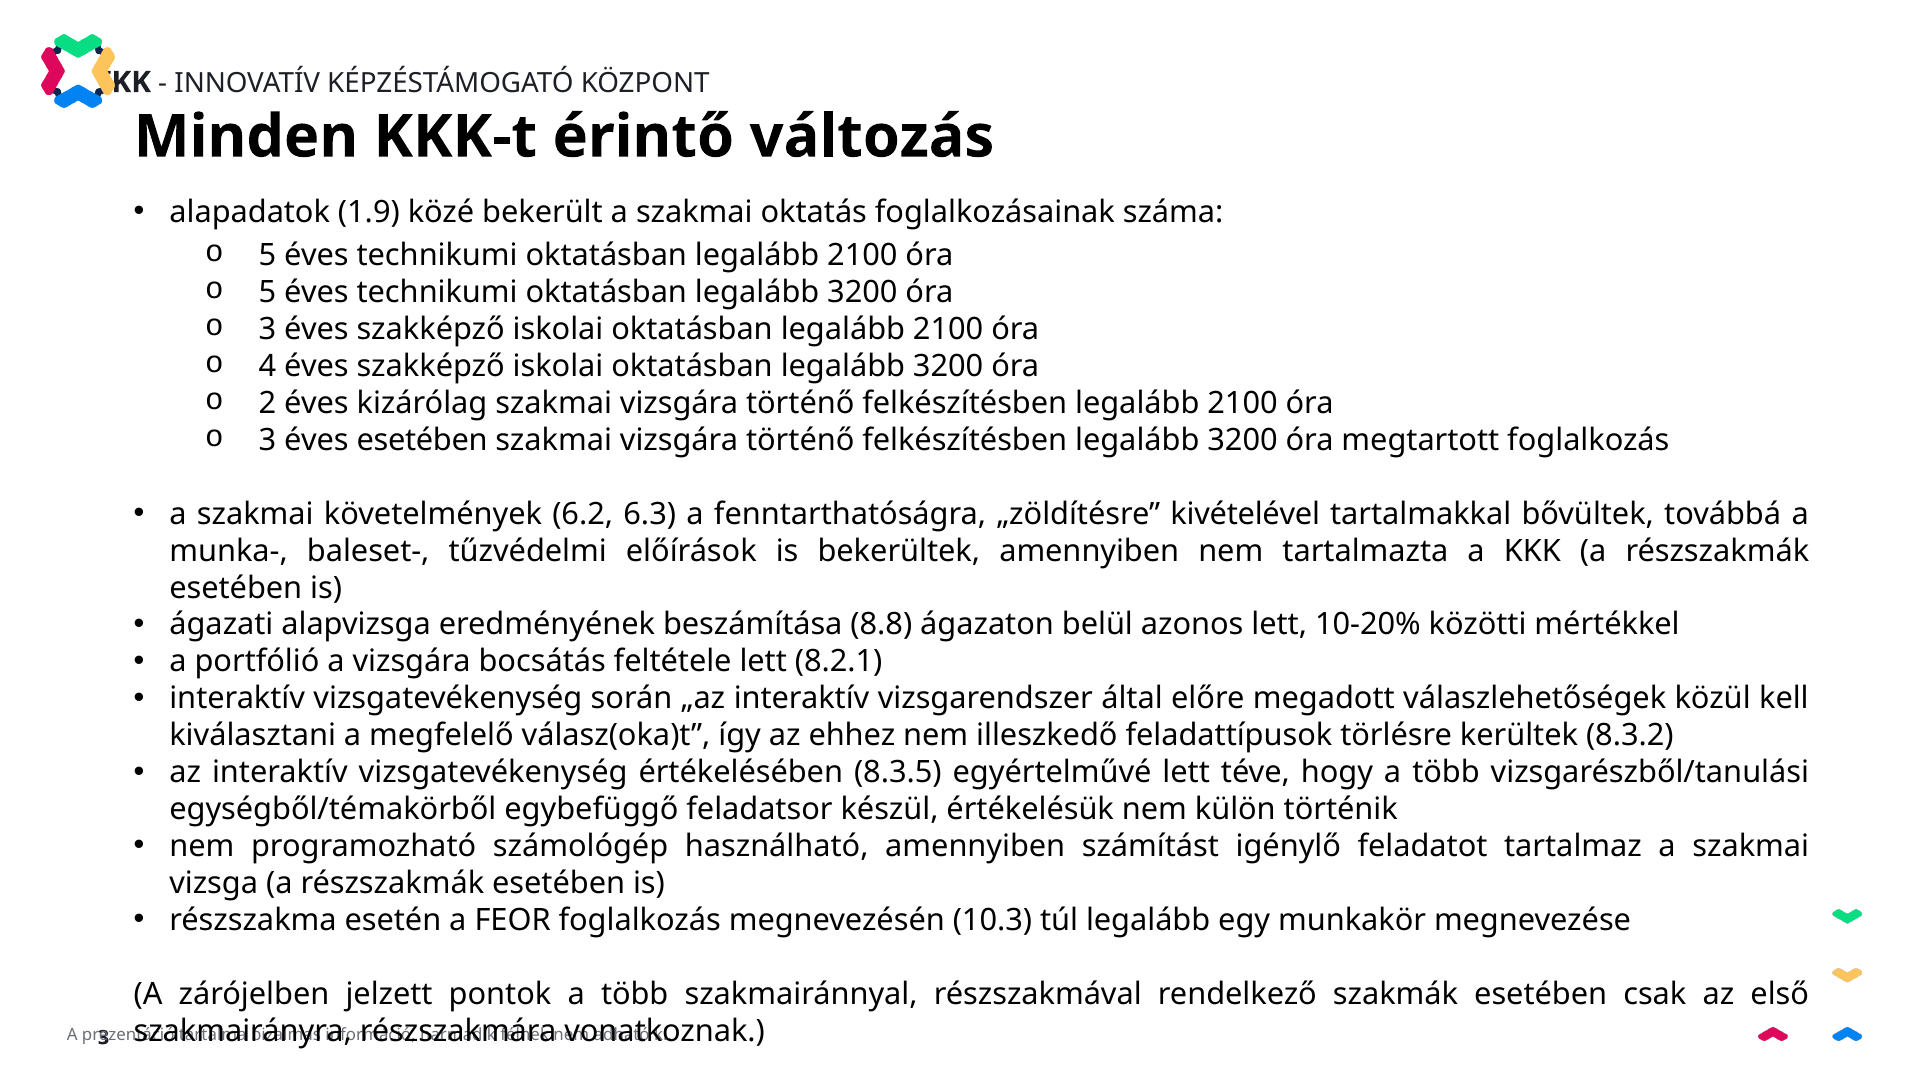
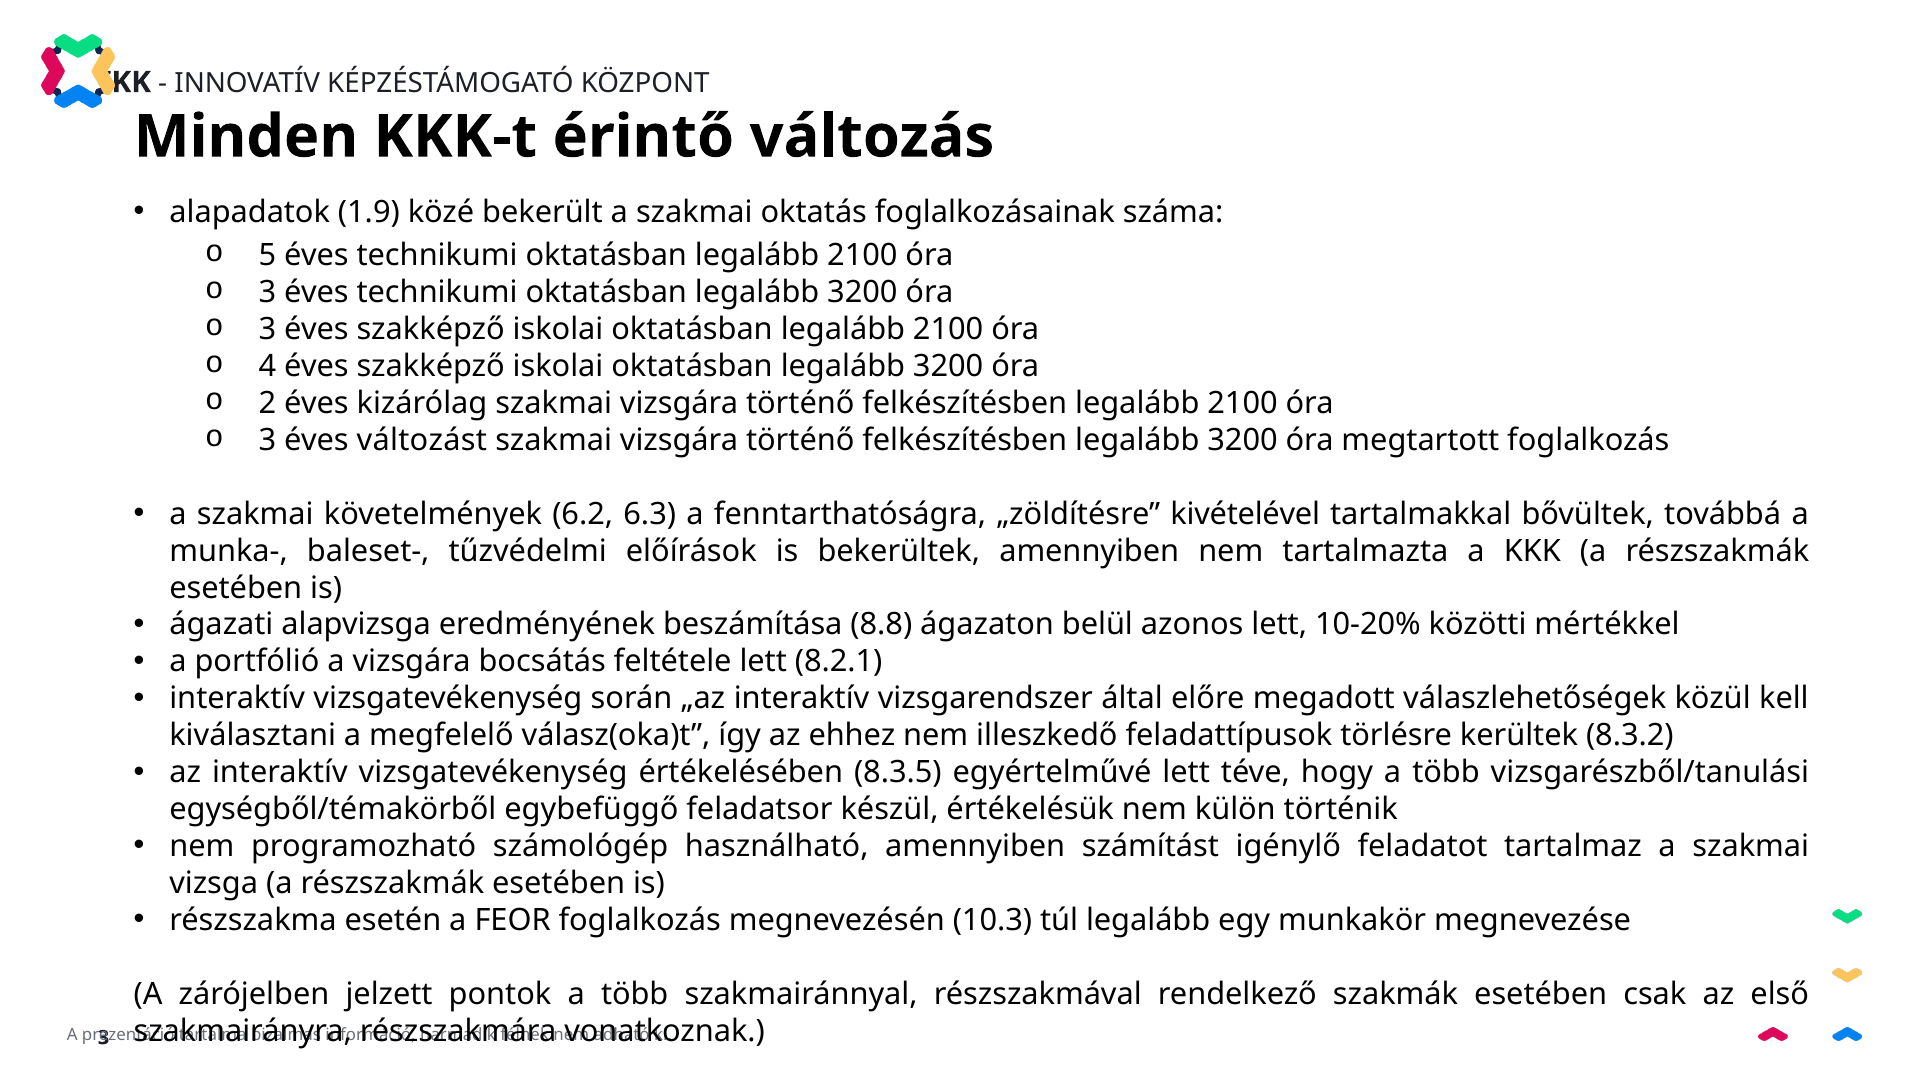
5: 5 -> 3 (267, 292)
éves esetében: esetében -> változást (422, 440)
